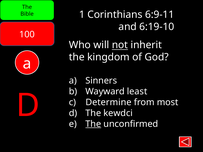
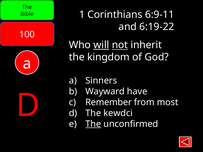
6:19-10: 6:19-10 -> 6:19-22 (157, 27)
will underline: none -> present (101, 45)
least: least -> have (137, 92)
Determine: Determine -> Remember (109, 102)
